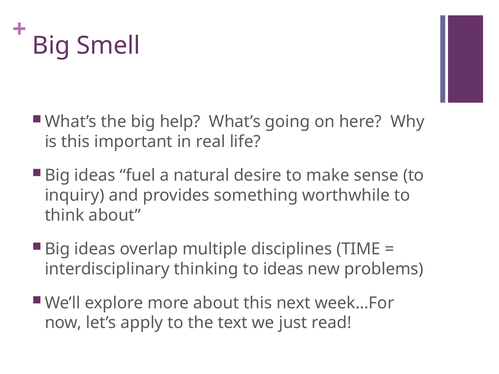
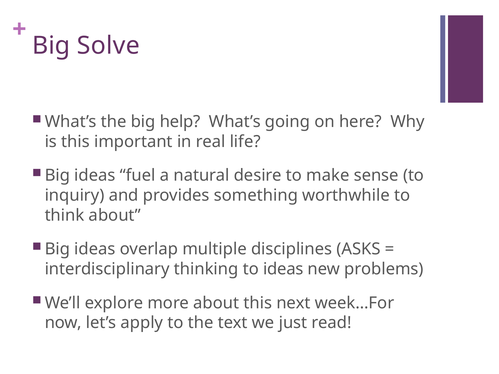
Smell: Smell -> Solve (108, 46)
TIME: TIME -> ASKS (358, 249)
